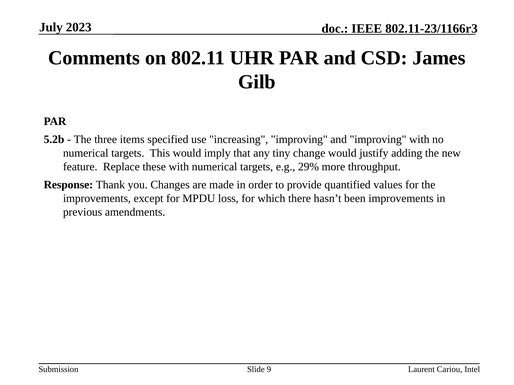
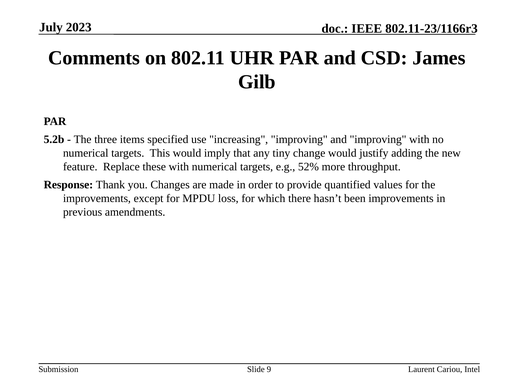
29%: 29% -> 52% (308, 167)
